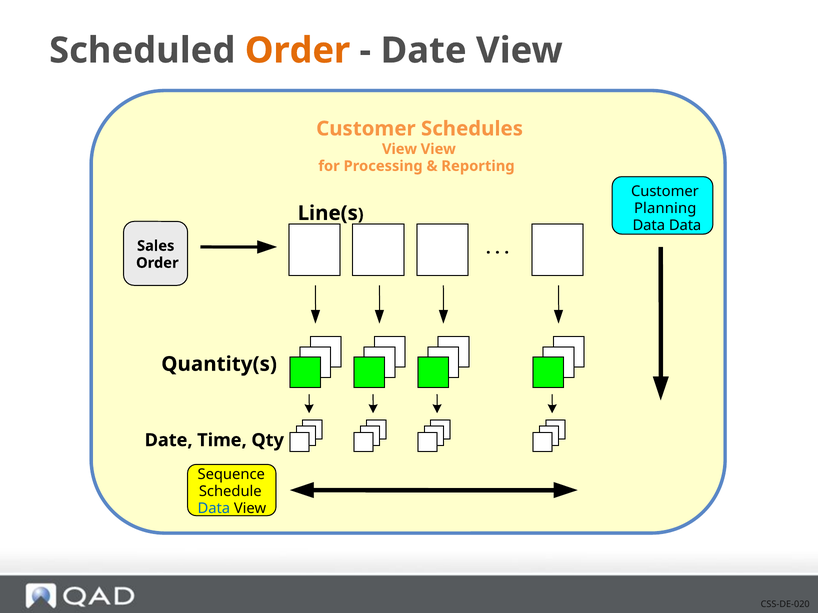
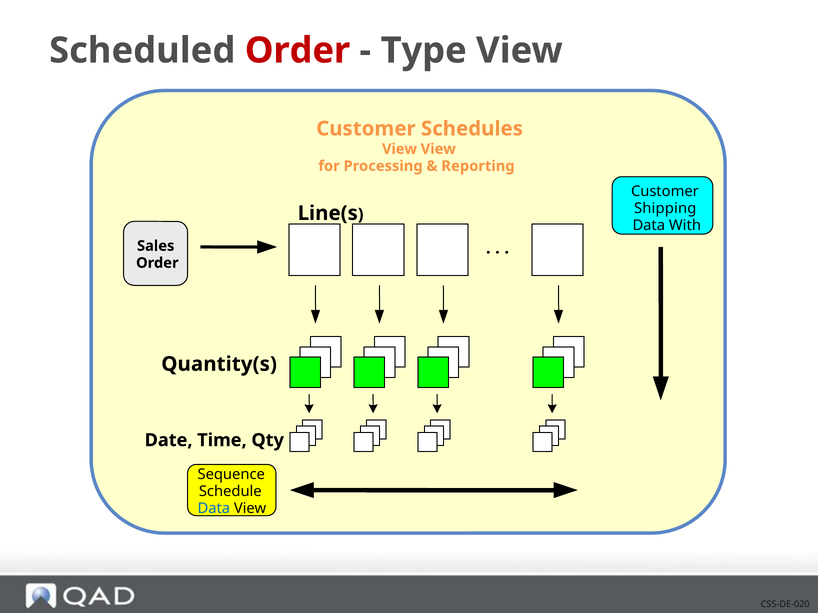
Order colour: orange -> red (298, 51)
Date: Date -> Type (424, 51)
Planning: Planning -> Shipping (665, 209)
Data Data: Data -> With (685, 226)
